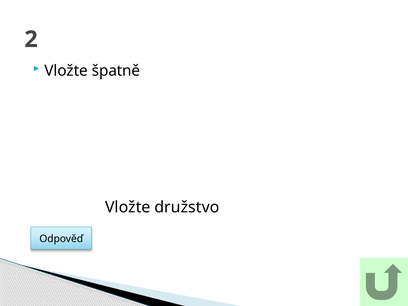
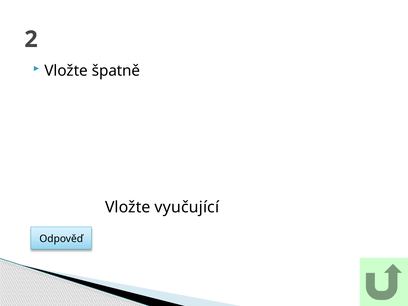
družstvo: družstvo -> vyučující (187, 207)
